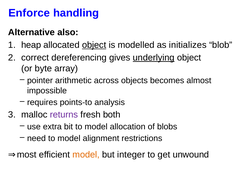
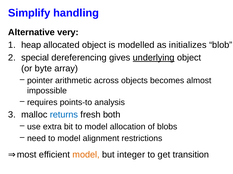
Enforce: Enforce -> Simplify (29, 13)
also: also -> very (68, 32)
object underline: present -> none (94, 45)
correct: correct -> special (35, 58)
returns colour: purple -> blue (64, 115)
unwound: unwound -> transition (191, 155)
